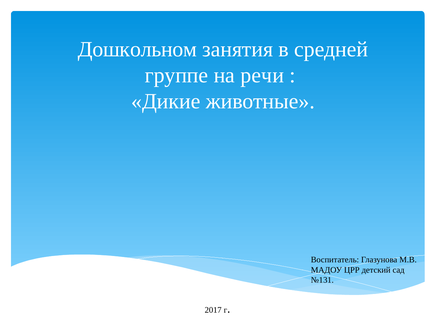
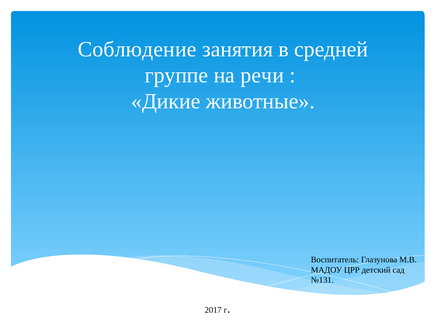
Дошкольном: Дошкольном -> Соблюдение (137, 49)
